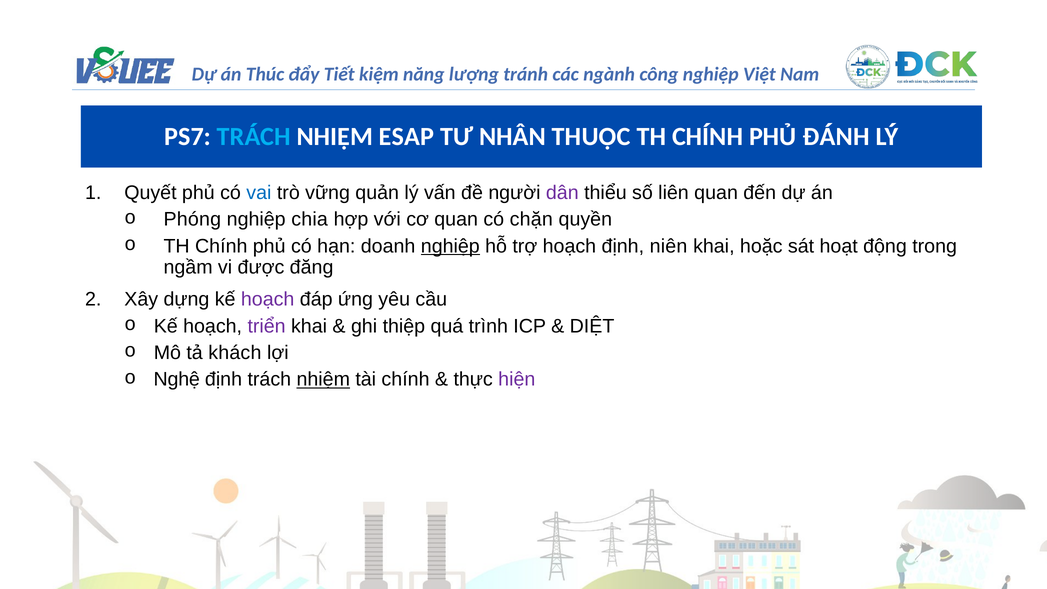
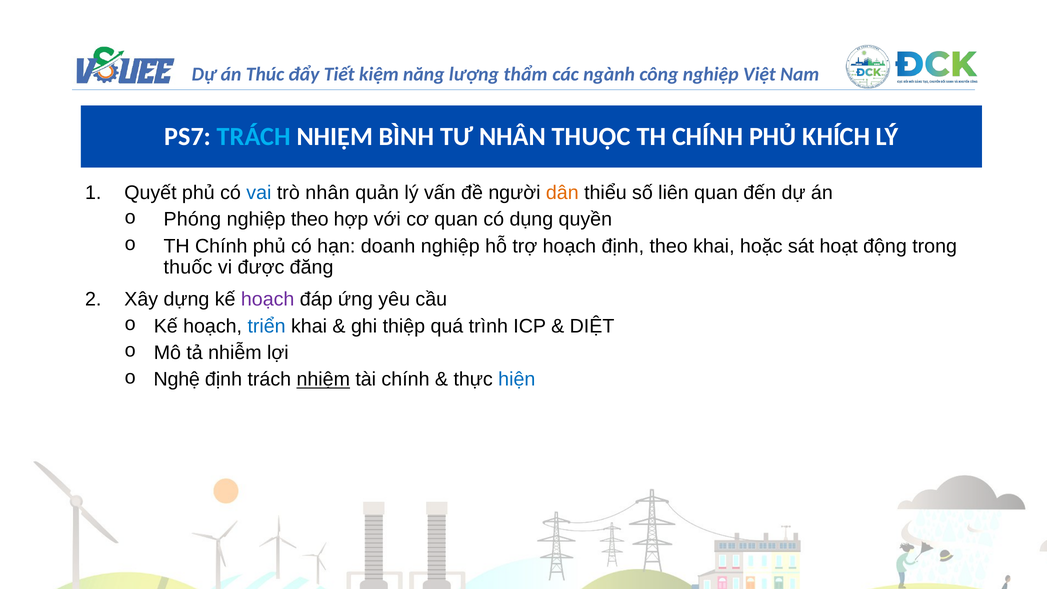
tránh: tránh -> thẩm (526, 74)
ESAP: ESAP -> BÌNH (407, 136)
ĐÁNH: ĐÁNH -> KHÍCH (836, 136)
trò vững: vững -> nhân (327, 193)
dân colour: purple -> orange (562, 193)
nghiệp chia: chia -> theo (310, 219)
chặn: chặn -> dụng (531, 219)
nghiệp underline: present -> none (450, 246)
định niên: niên -> theo (669, 246)
ngầm: ngầm -> thuốc (188, 267)
triển colour: purple -> blue (267, 326)
khách: khách -> nhiễm (235, 353)
hiện colour: purple -> blue (517, 379)
